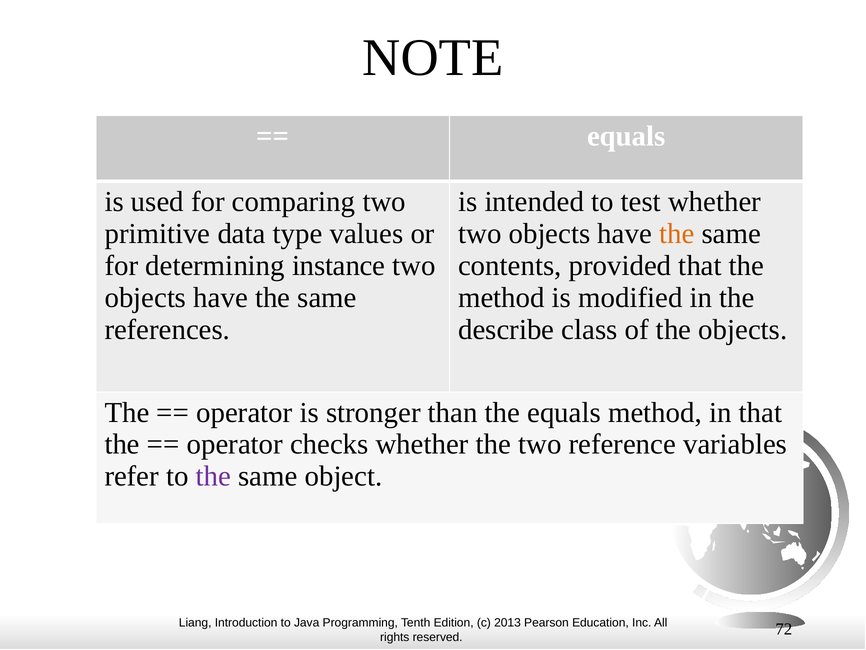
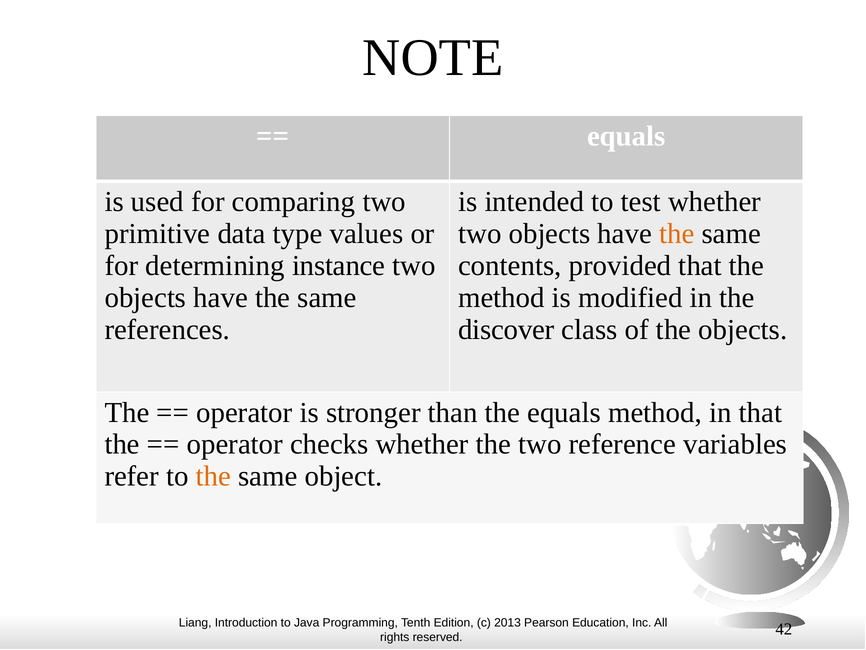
describe: describe -> discover (506, 329)
the colour: purple -> orange (213, 476)
72: 72 -> 42 (784, 629)
